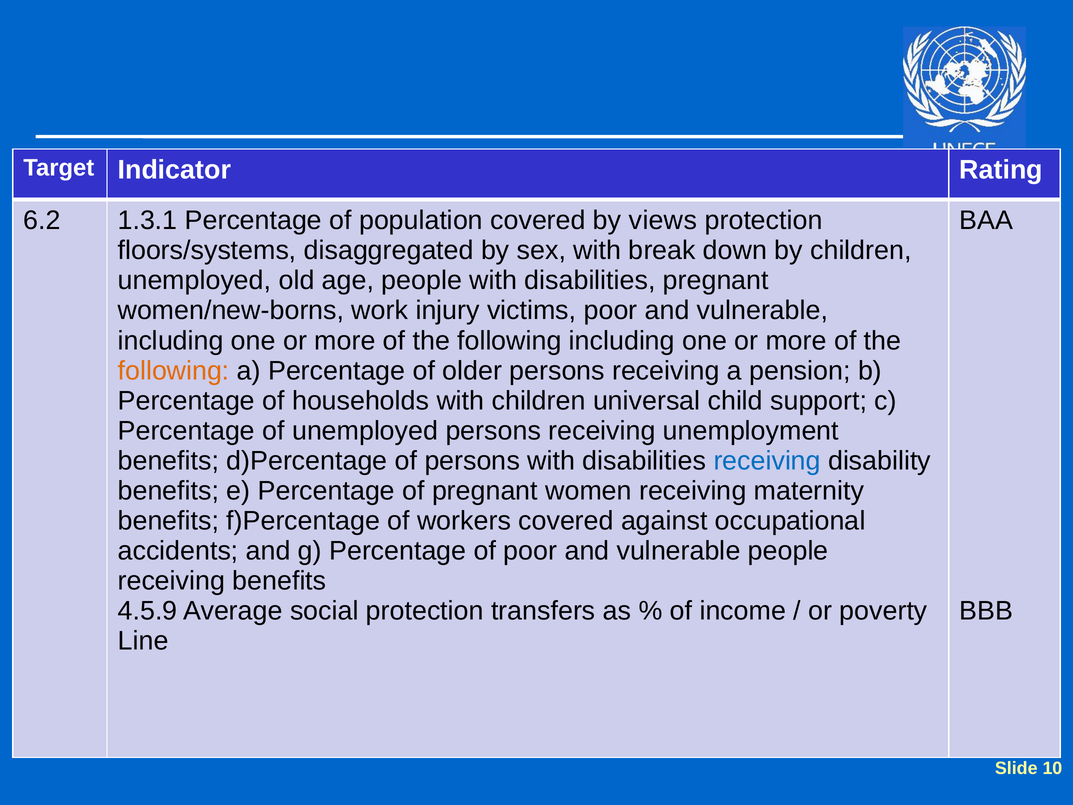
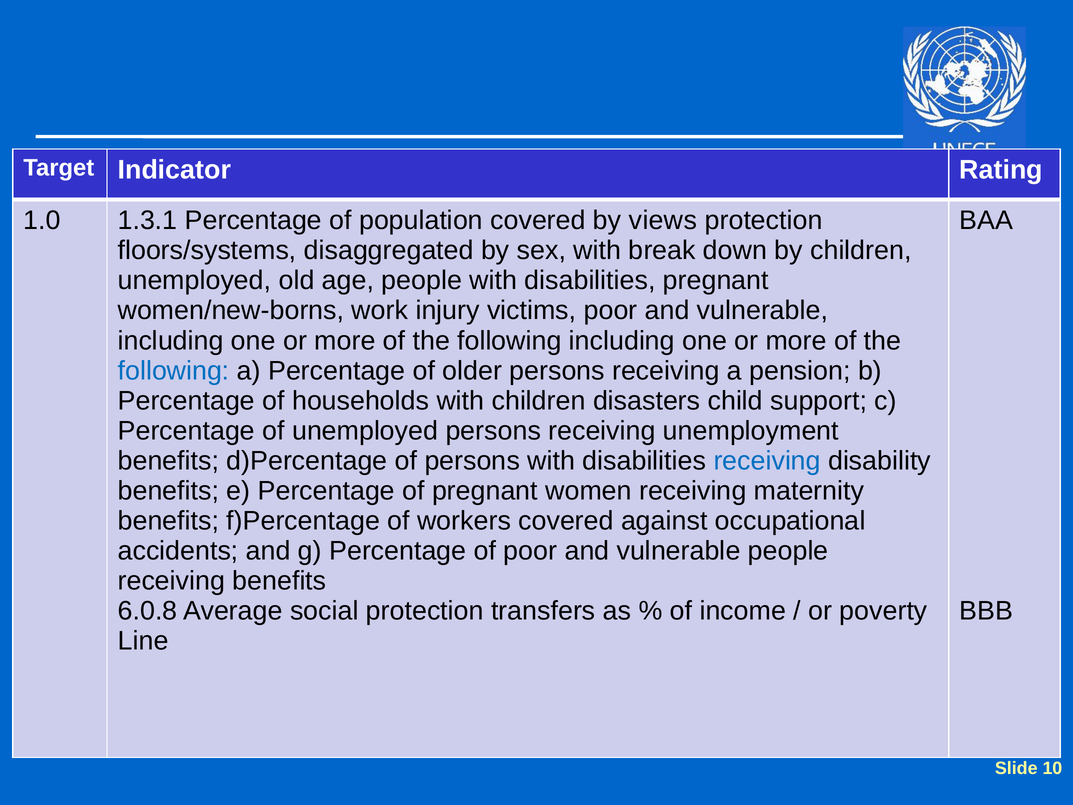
6.2: 6.2 -> 1.0 (42, 220)
following colour: orange -> blue (174, 371)
universal: universal -> disasters (647, 401)
4.5.9: 4.5.9 -> 6.0.8 (148, 611)
